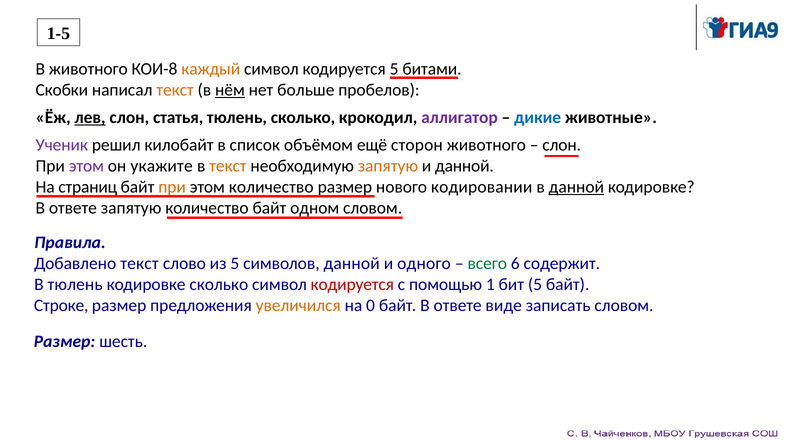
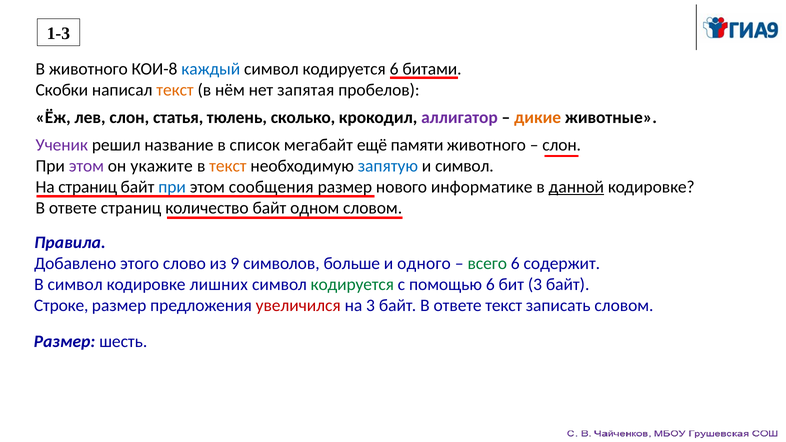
1-5: 1-5 -> 1-3 (58, 33)
каждый colour: orange -> blue (211, 69)
кодируется 5: 5 -> 6 (394, 69)
нём underline: present -> none (230, 90)
больше: больше -> запятая (306, 90)
лев underline: present -> none (90, 118)
дикие colour: blue -> orange (538, 118)
килобайт: килобайт -> название (179, 145)
объёмом: объёмом -> мегабайт (318, 145)
сторон: сторон -> памяти (417, 145)
запятую colour: orange -> blue (388, 166)
и данной: данной -> символ (464, 166)
при colour: orange -> blue (172, 187)
этом количество: количество -> сообщения (271, 187)
кодировании: кодировании -> информатике (482, 187)
ответе запятую: запятую -> страниц (131, 208)
Добавлено текст: текст -> этого (140, 264)
из 5: 5 -> 9 (235, 264)
символов данной: данной -> больше (352, 264)
В тюлень: тюлень -> символ (75, 285)
кодировке сколько: сколько -> лишних (219, 285)
кодируется colour: red -> green (352, 285)
помощью 1: 1 -> 6 (490, 285)
бит 5: 5 -> 3 (535, 285)
увеличился colour: orange -> red (298, 306)
на 0: 0 -> 3 (371, 306)
ответе виде: виде -> текст (504, 306)
